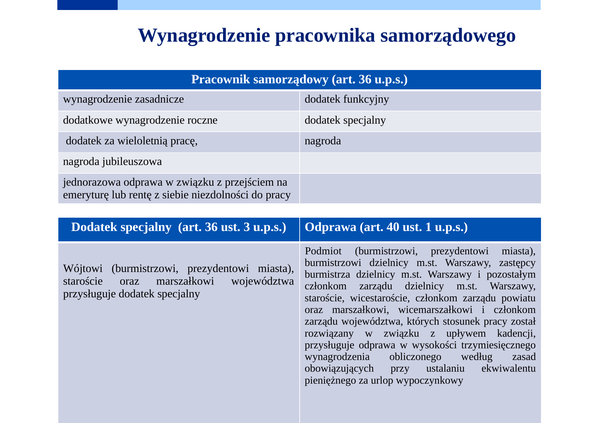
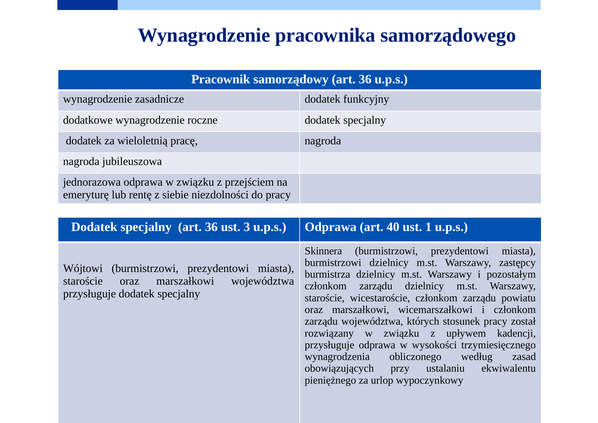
Podmiot: Podmiot -> Skinnera (323, 251)
